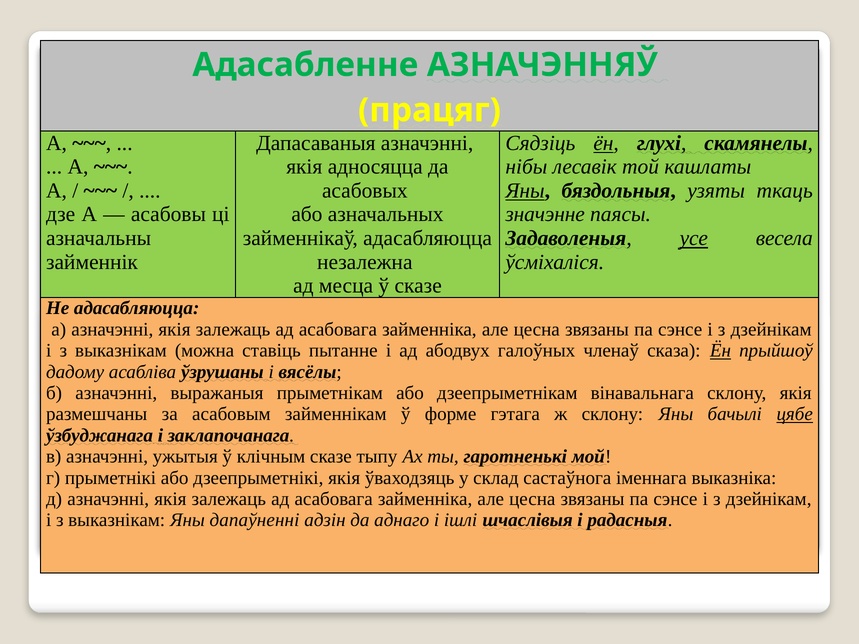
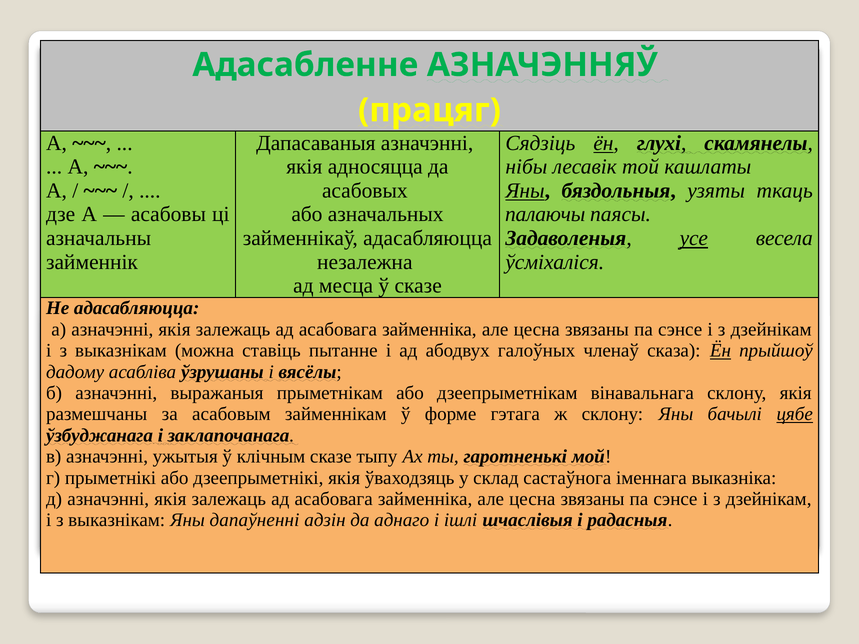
значэнне: значэнне -> палаючы (545, 214)
